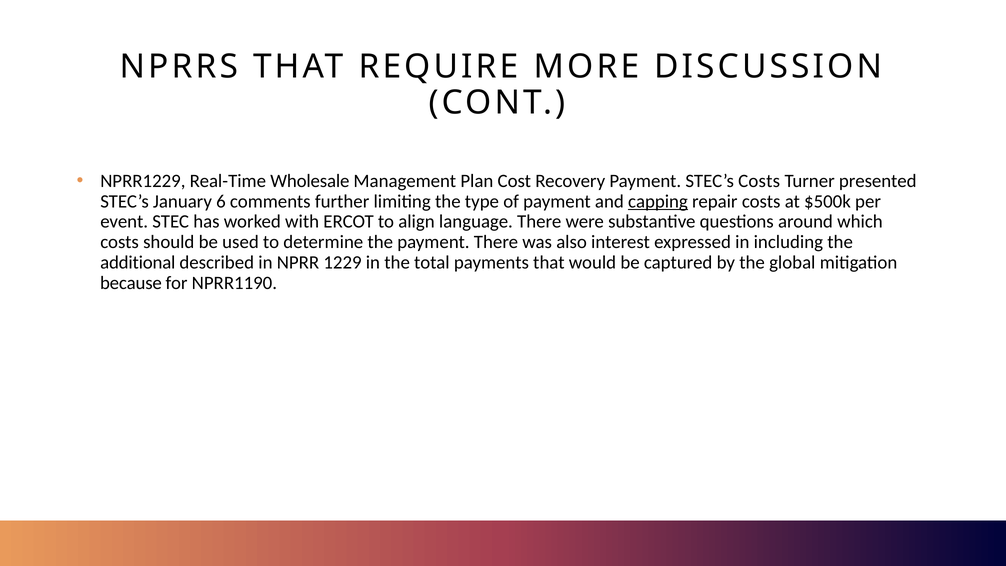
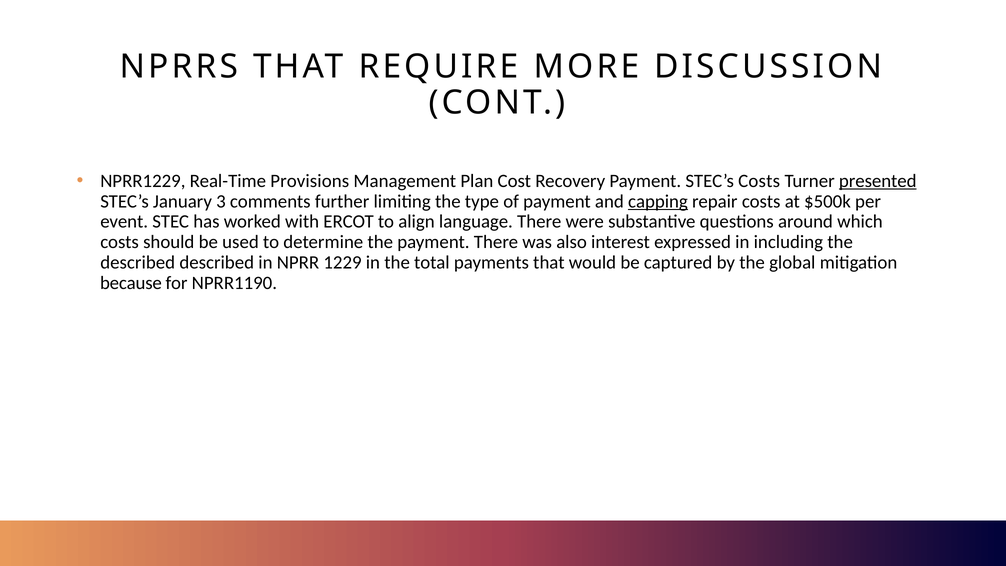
Wholesale: Wholesale -> Provisions (310, 181)
presented underline: none -> present (878, 181)
6: 6 -> 3 (221, 201)
additional: additional -> described (138, 262)
